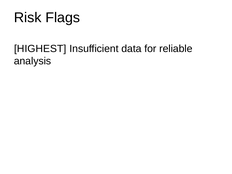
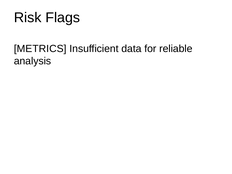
HIGHEST: HIGHEST -> METRICS (40, 49)
